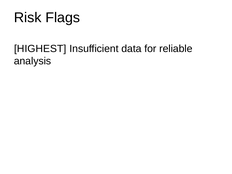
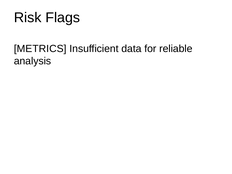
HIGHEST: HIGHEST -> METRICS (40, 49)
